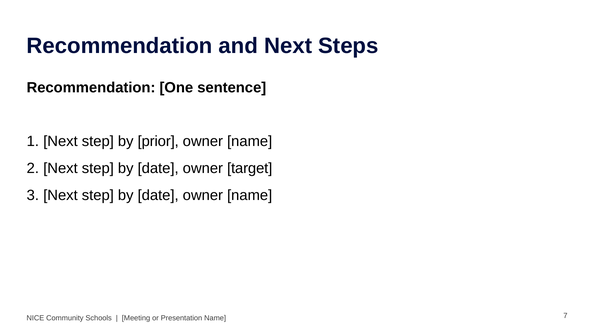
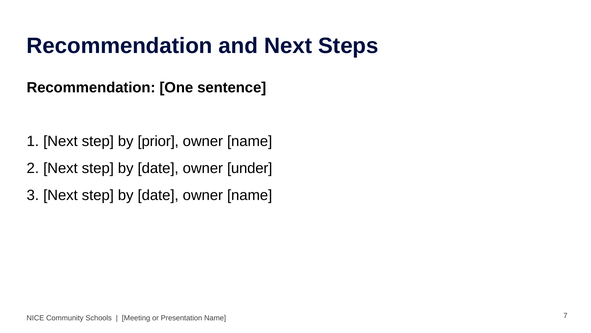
target: target -> under (250, 168)
